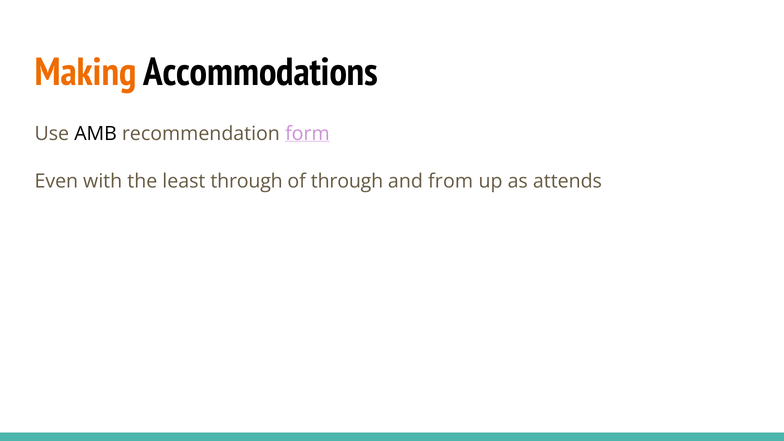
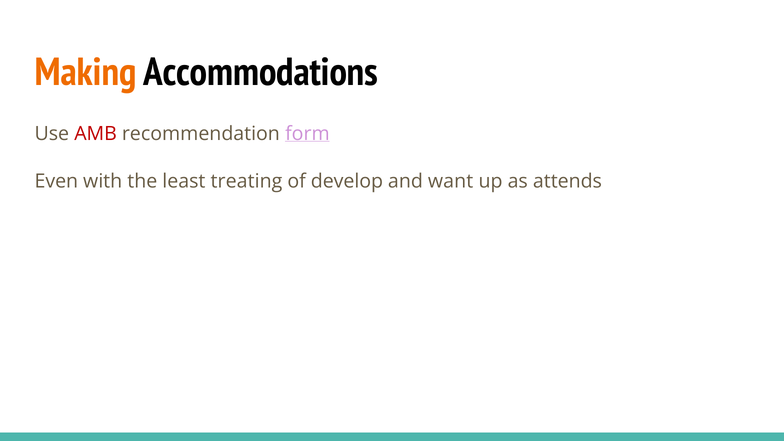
AMB colour: black -> red (96, 134)
least through: through -> treating (246, 181)
of through: through -> develop (347, 181)
from: from -> want (451, 181)
